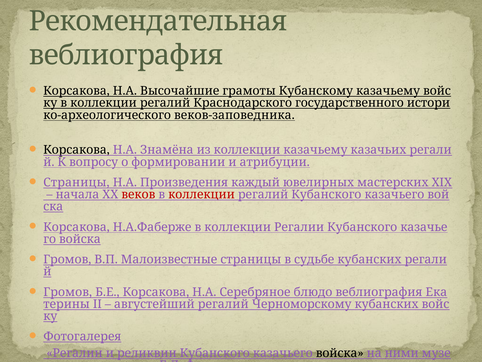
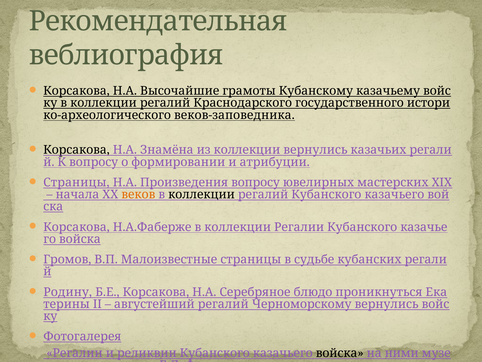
коллекции казачьему: казачьему -> вернулись (315, 150)
Произведения каждый: каждый -> вопросу (256, 182)
веков colour: red -> orange (138, 194)
коллекции colour: red -> black (202, 194)
Громов: Громов -> Родину (68, 292)
блюдо веблиография: веблиография -> проникнуться (379, 292)
Черноморскому кубанских: кубанских -> вернулись (387, 304)
